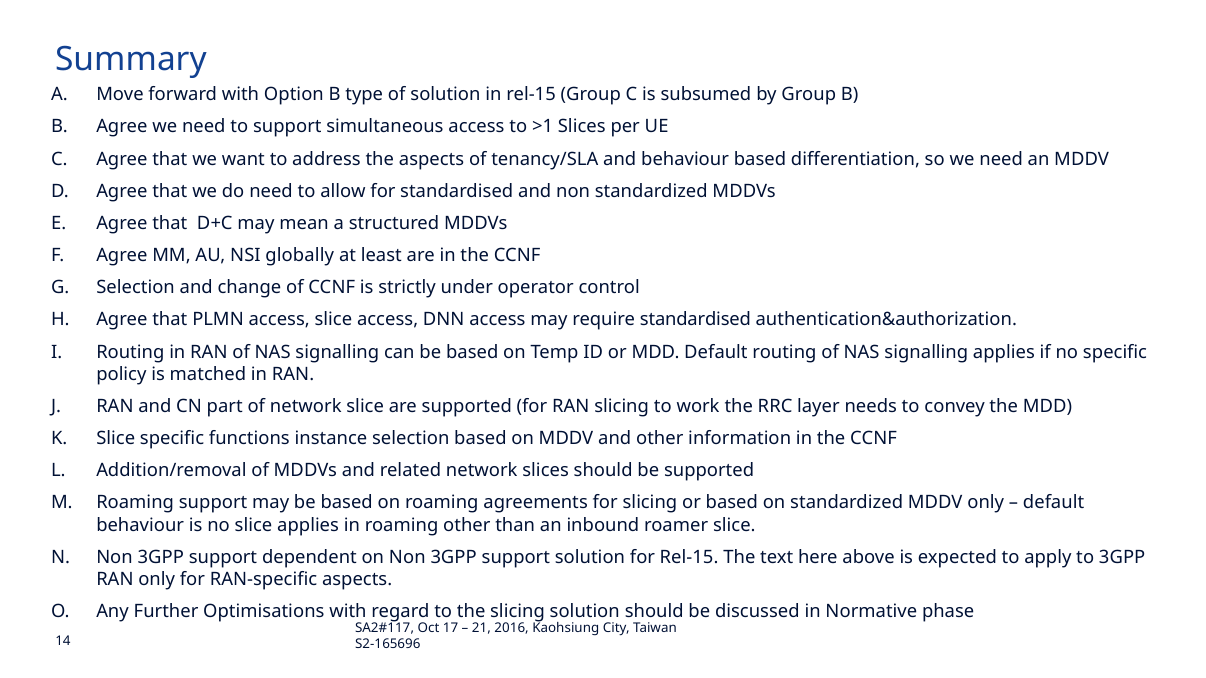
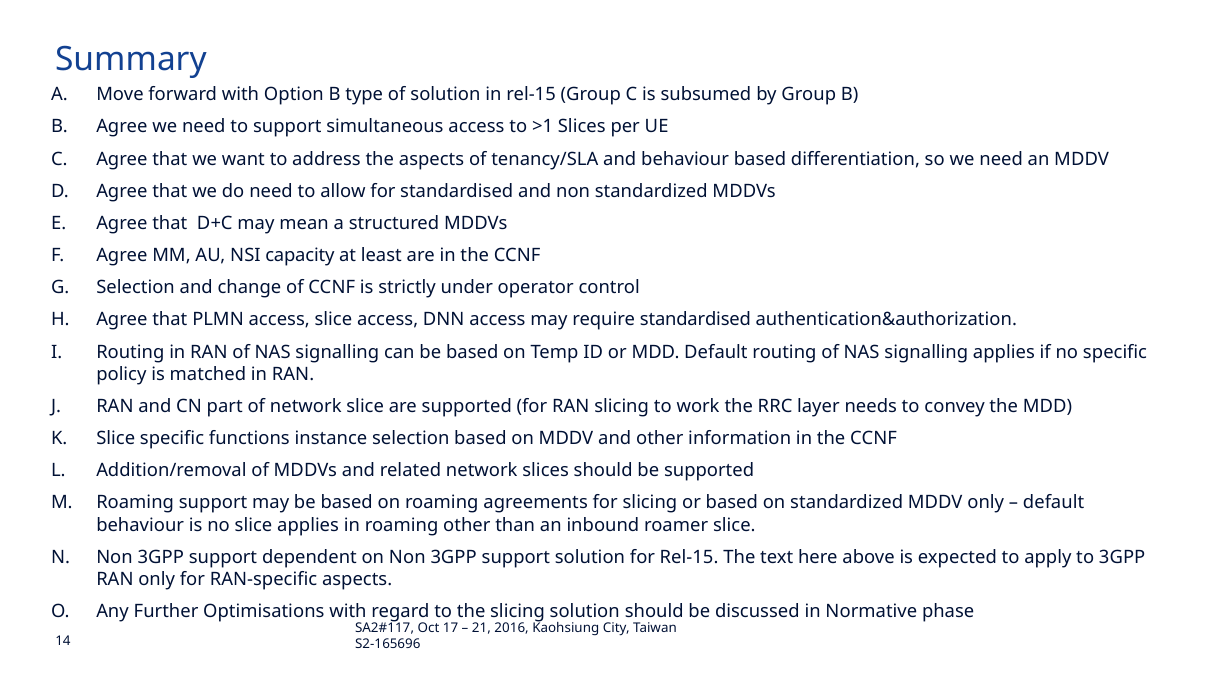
globally: globally -> capacity (300, 256)
